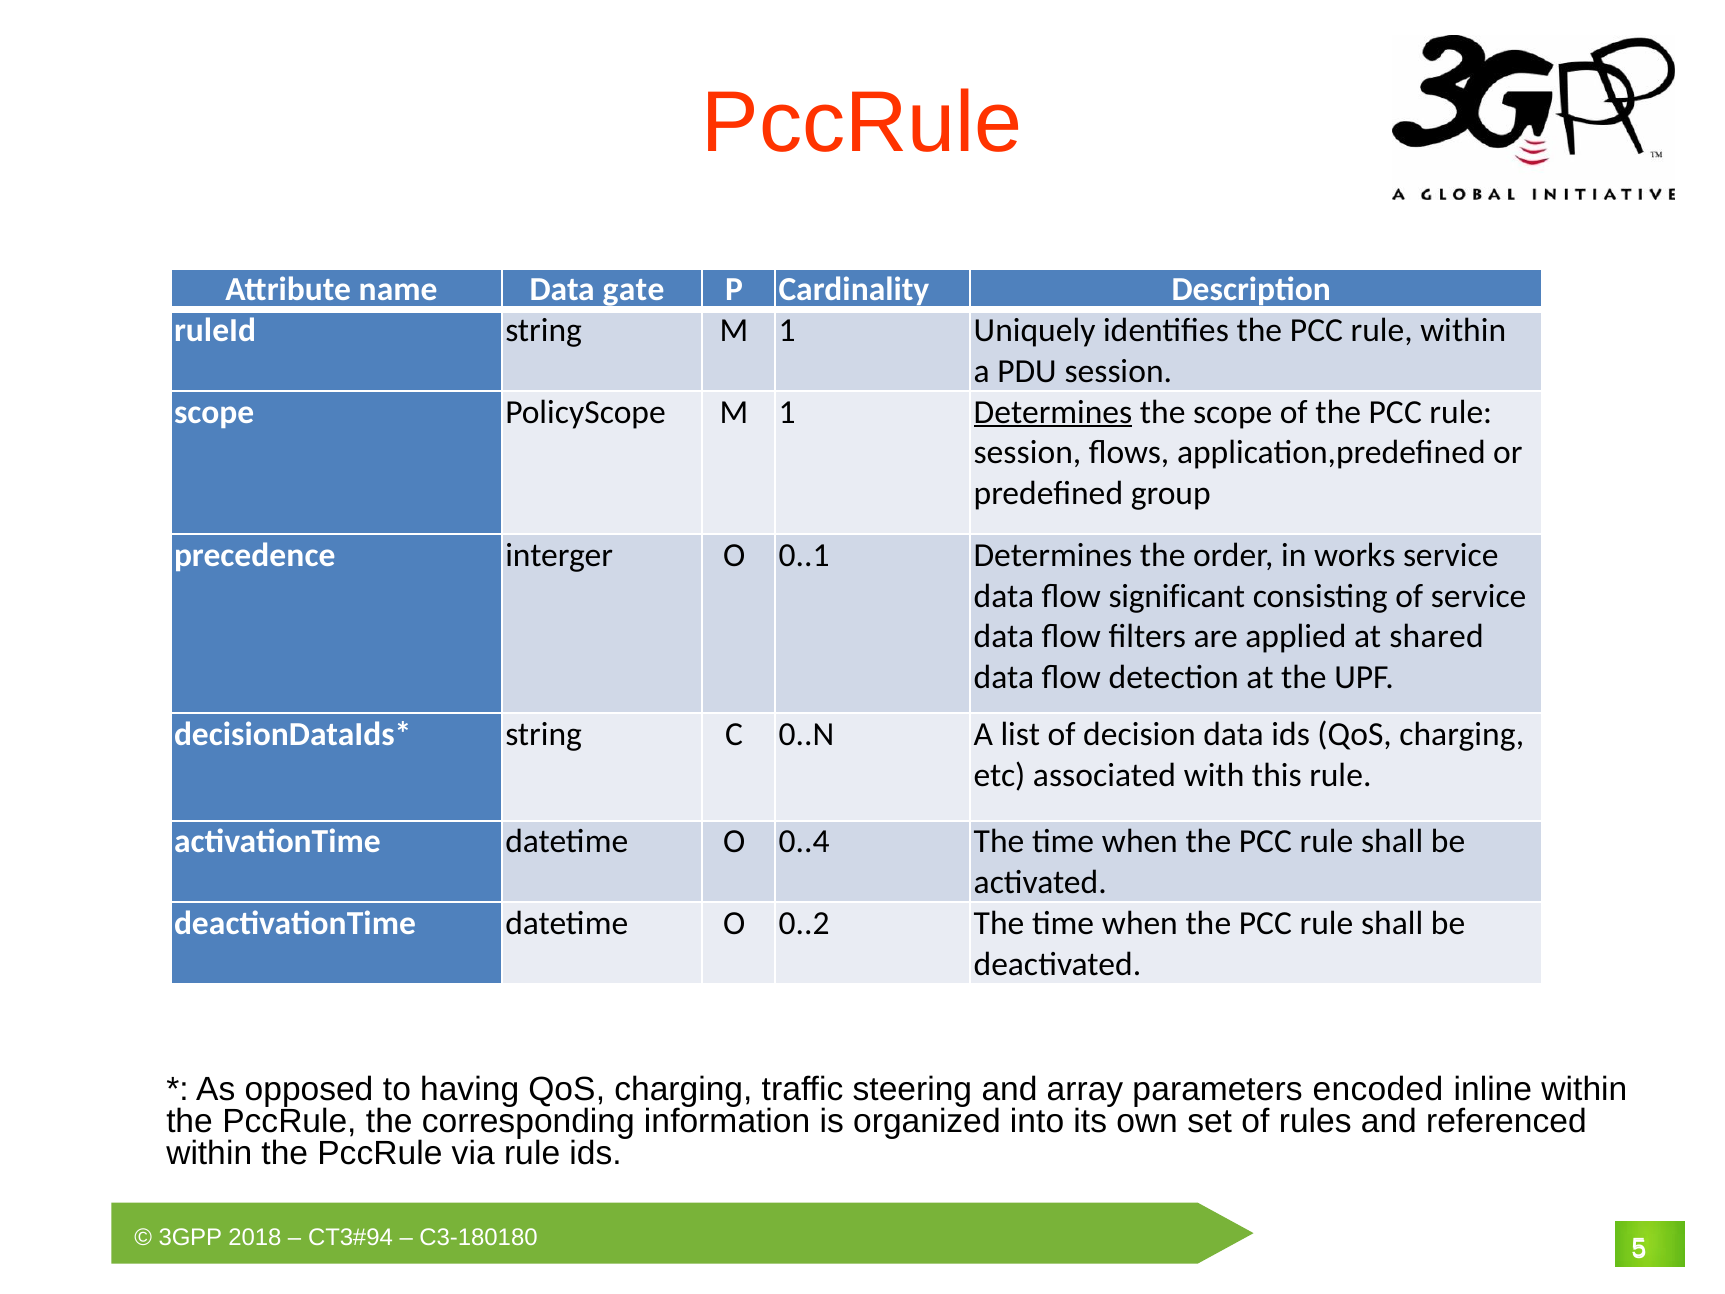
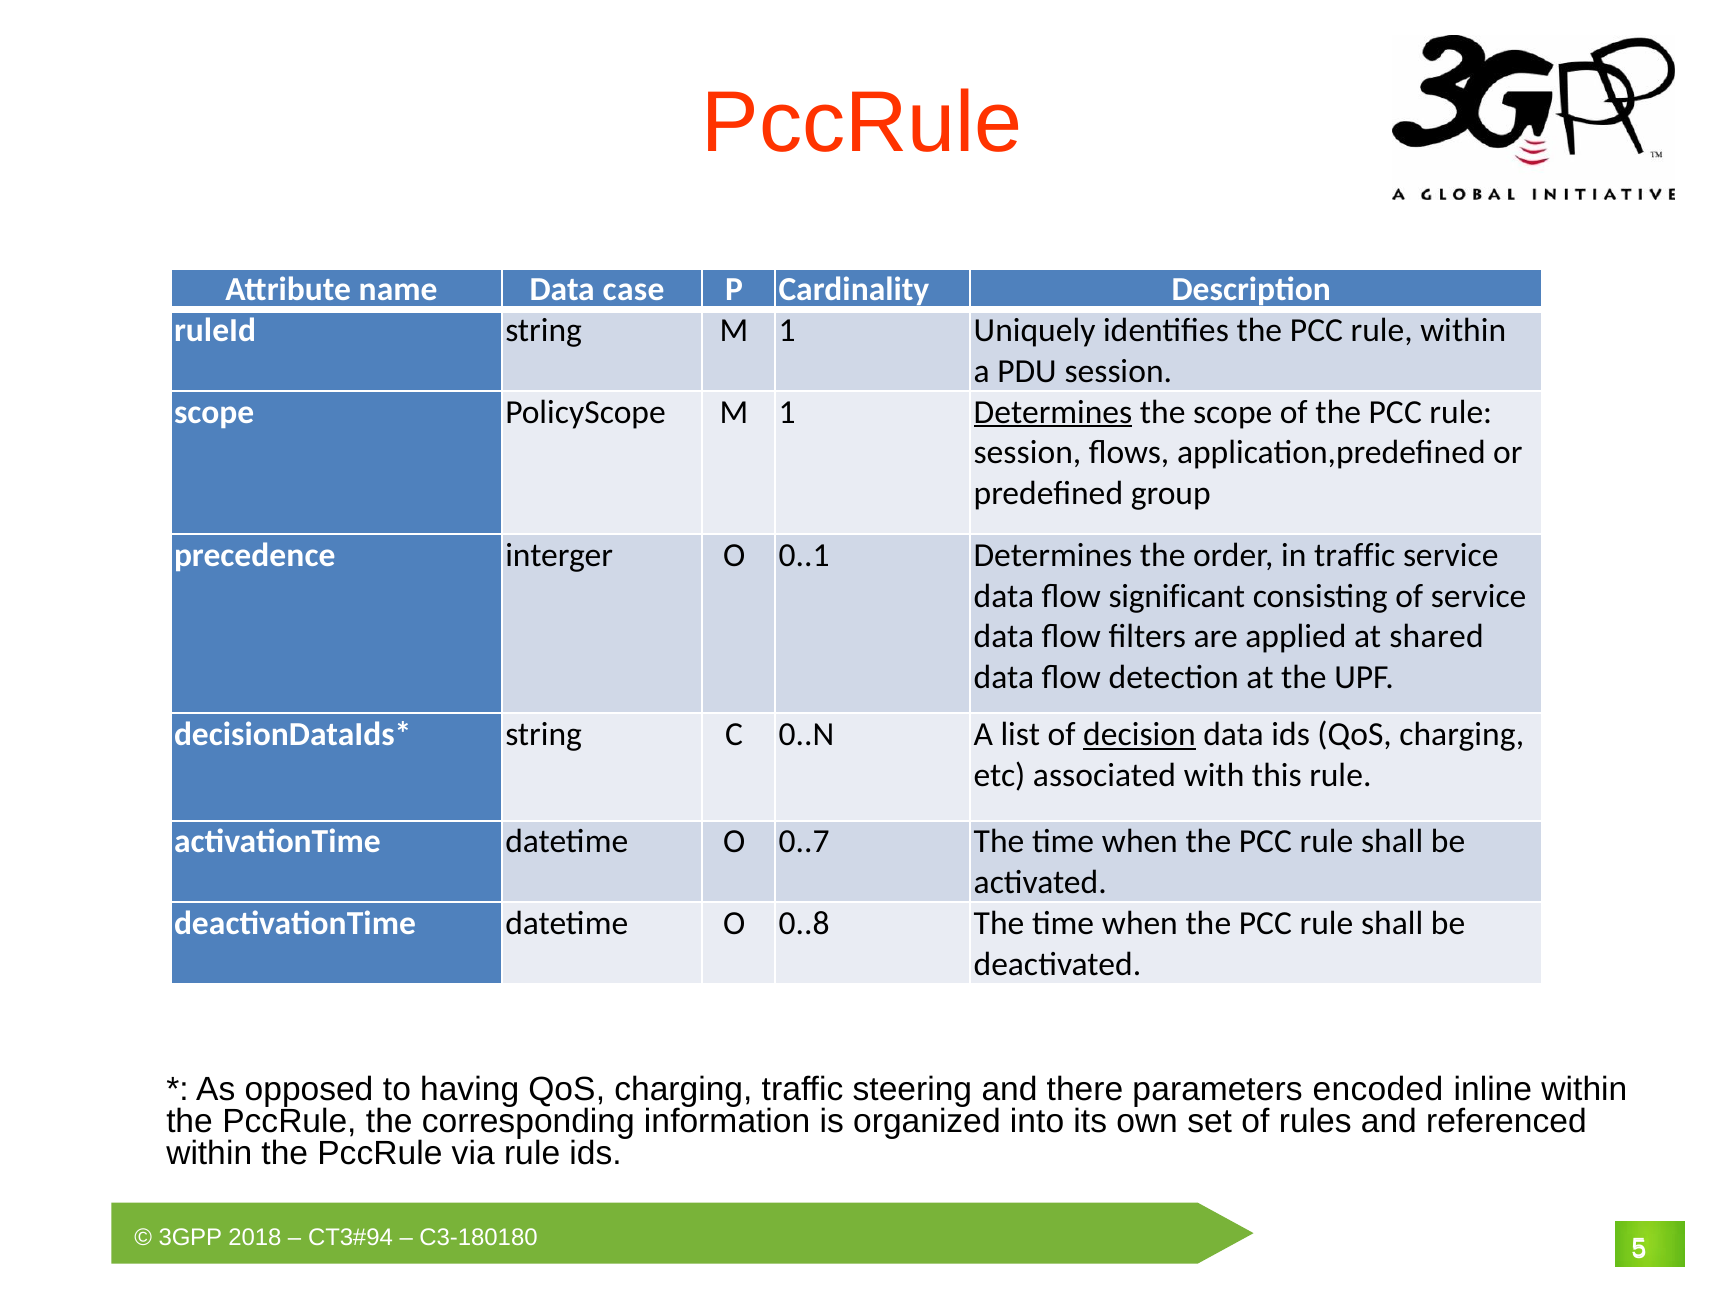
gate: gate -> case (634, 289)
in works: works -> traffic (1355, 555)
decision underline: none -> present (1139, 734)
0..4: 0..4 -> 0..7 (804, 841)
0..2: 0..2 -> 0..8 (804, 923)
array: array -> there (1085, 1089)
